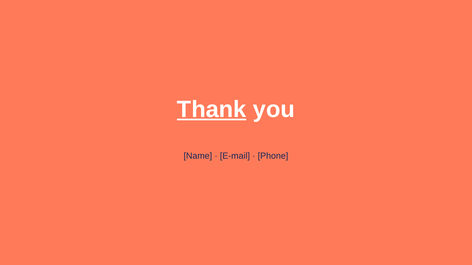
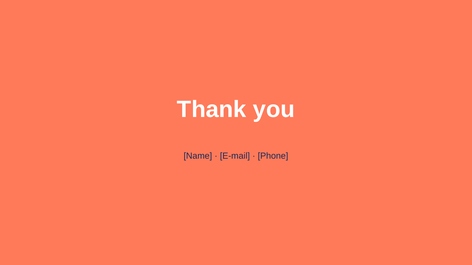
Thank underline: present -> none (212, 110)
